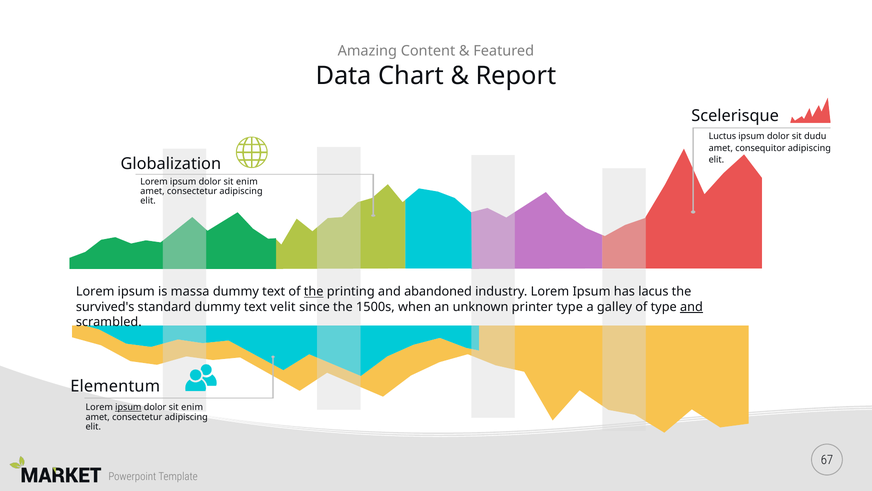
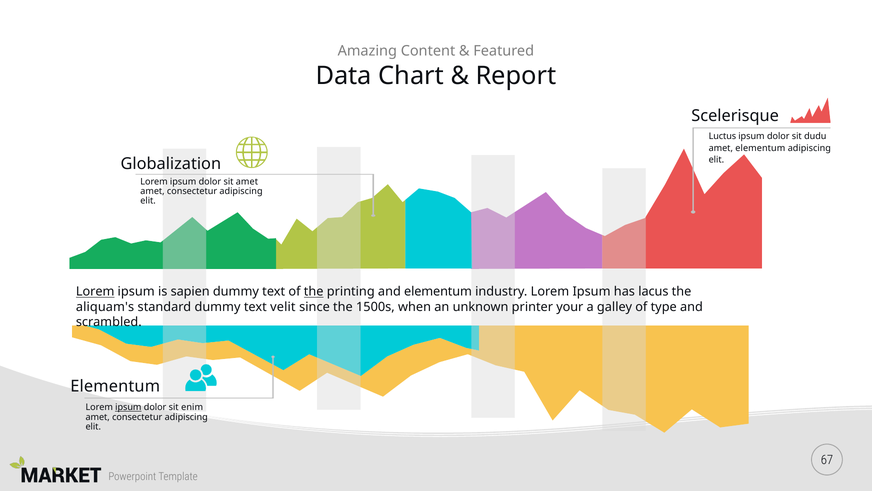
amet consequitor: consequitor -> elementum (760, 148)
enim: enim -> amet (247, 181)
Lorem underline: none -> present (95, 291)
massa: massa -> sapien (190, 291)
and abandoned: abandoned -> elementum (438, 291)
survived's: survived's -> aliquam's (105, 307)
printer type: type -> your (570, 307)
and underline: present -> none (691, 307)
